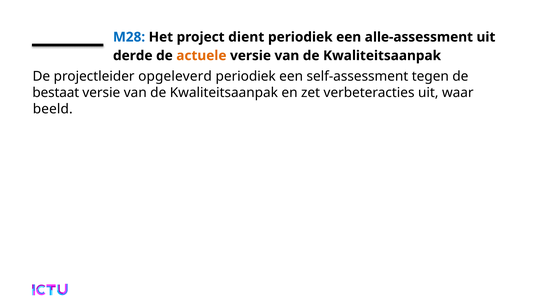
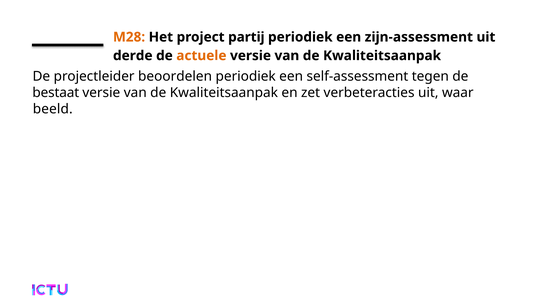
M28 colour: blue -> orange (129, 37)
dient: dient -> partij (246, 37)
alle-assessment: alle-assessment -> zijn-assessment (419, 37)
opgeleverd: opgeleverd -> beoordelen (175, 76)
